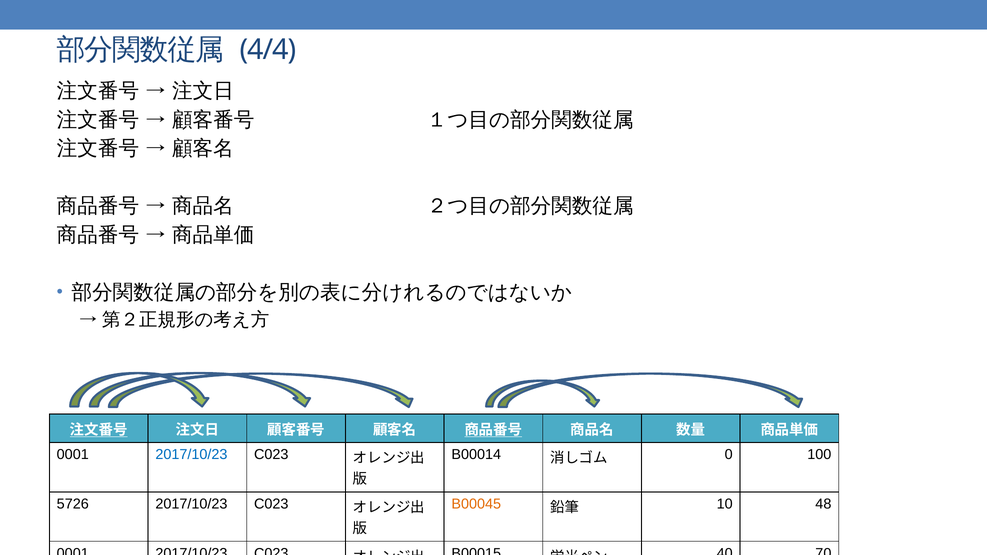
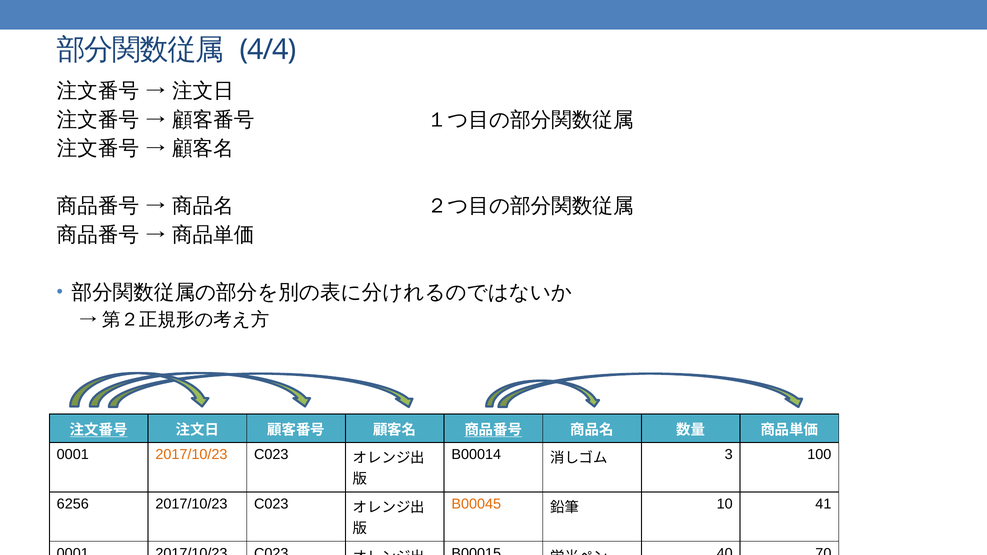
2017/10/23 colour: blue -> orange (191, 455)
0: 0 -> 3 (729, 455)
5726: 5726 -> 6256 (73, 504)
48: 48 -> 41 (823, 504)
